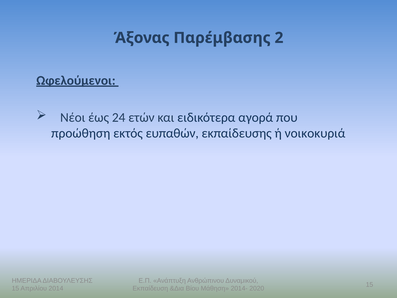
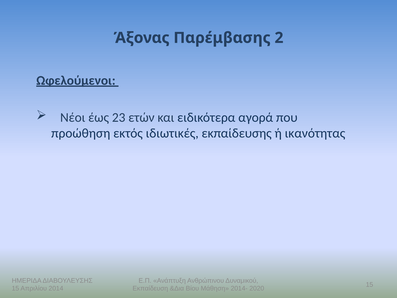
24: 24 -> 23 (119, 117)
ευπαθών: ευπαθών -> ιδιωτικές (172, 133)
νοικοκυριά: νοικοκυριά -> ικανότητας (315, 133)
